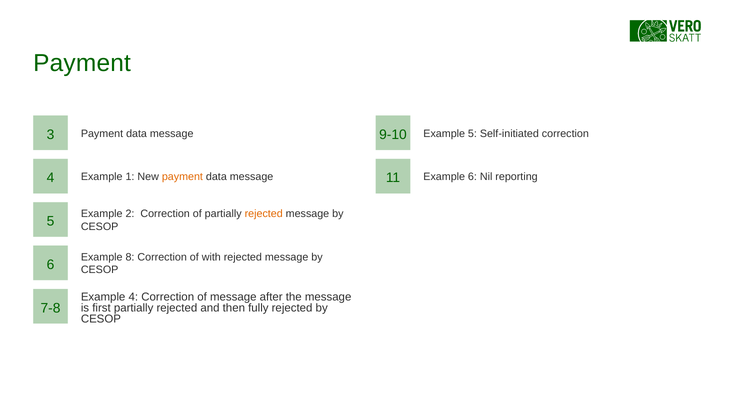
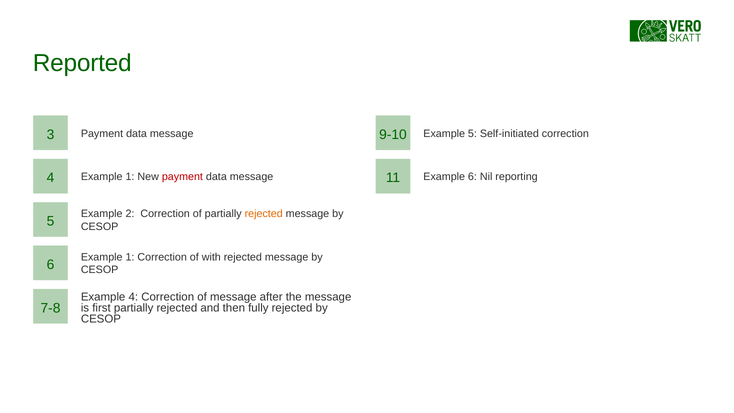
Payment: Payment -> Reported (82, 63)
payment colour: orange -> red (182, 177)
8: 8 -> 1 (130, 257)
